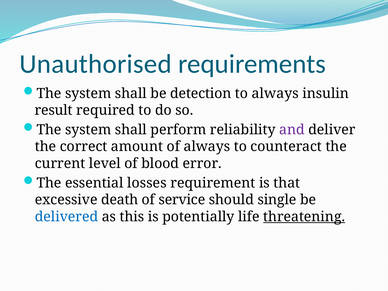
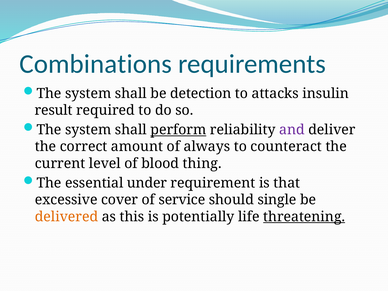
Unauthorised: Unauthorised -> Combinations (96, 64)
to always: always -> attacks (275, 93)
perform underline: none -> present (178, 130)
error: error -> thing (202, 163)
losses: losses -> under (147, 183)
death: death -> cover (120, 200)
delivered colour: blue -> orange (66, 217)
